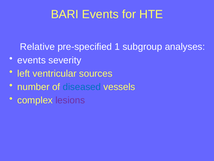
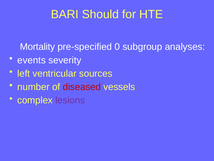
BARI Events: Events -> Should (100, 14)
Relative: Relative -> Mortality (37, 47)
1: 1 -> 0 (117, 47)
diseased colour: blue -> red (82, 87)
